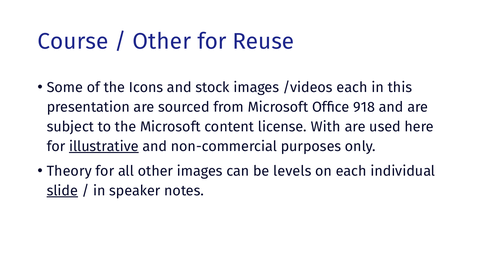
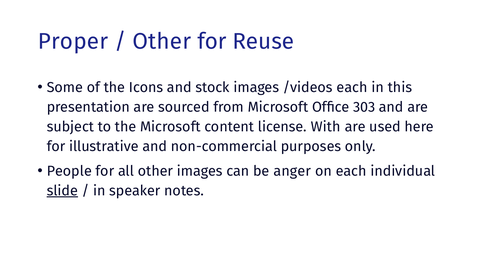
Course: Course -> Proper (73, 41)
918: 918 -> 303 (364, 107)
illustrative underline: present -> none (104, 146)
Theory: Theory -> People (69, 171)
levels: levels -> anger (292, 171)
